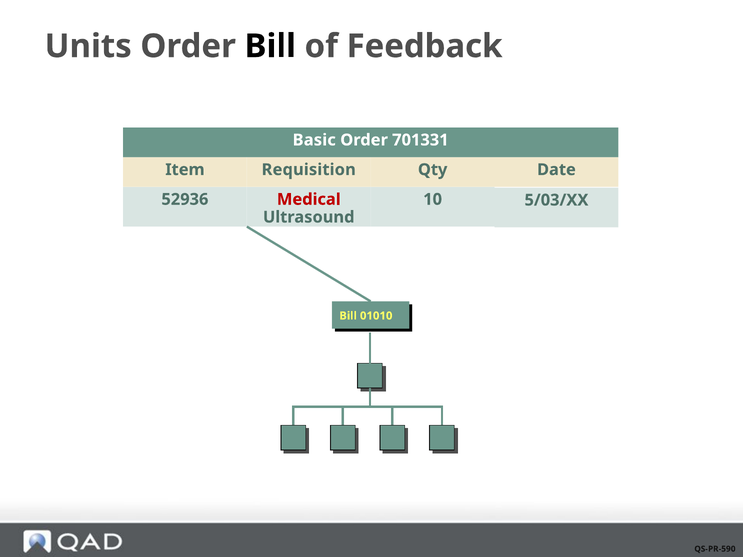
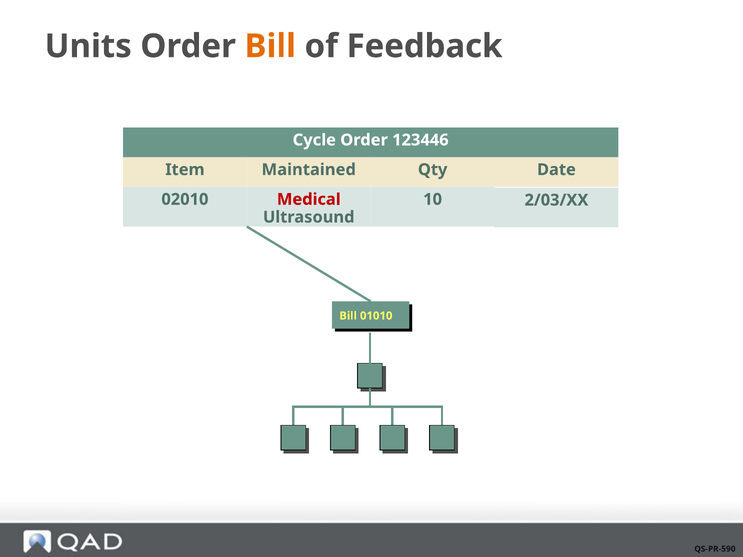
Bill colour: black -> orange (270, 46)
Basic: Basic -> Cycle (314, 140)
701331: 701331 -> 123446 (420, 140)
Requisition: Requisition -> Maintained (309, 170)
52936: 52936 -> 02010 (185, 199)
5/03/XX: 5/03/XX -> 2/03/XX (556, 200)
